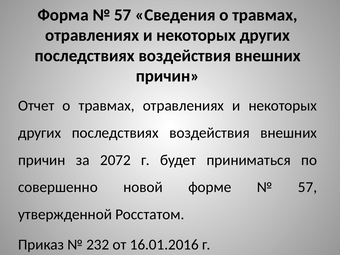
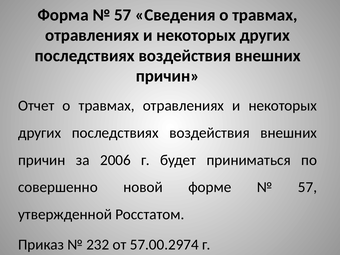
2072: 2072 -> 2006 (115, 160)
16.01.2016: 16.01.2016 -> 57.00.2974 (164, 245)
